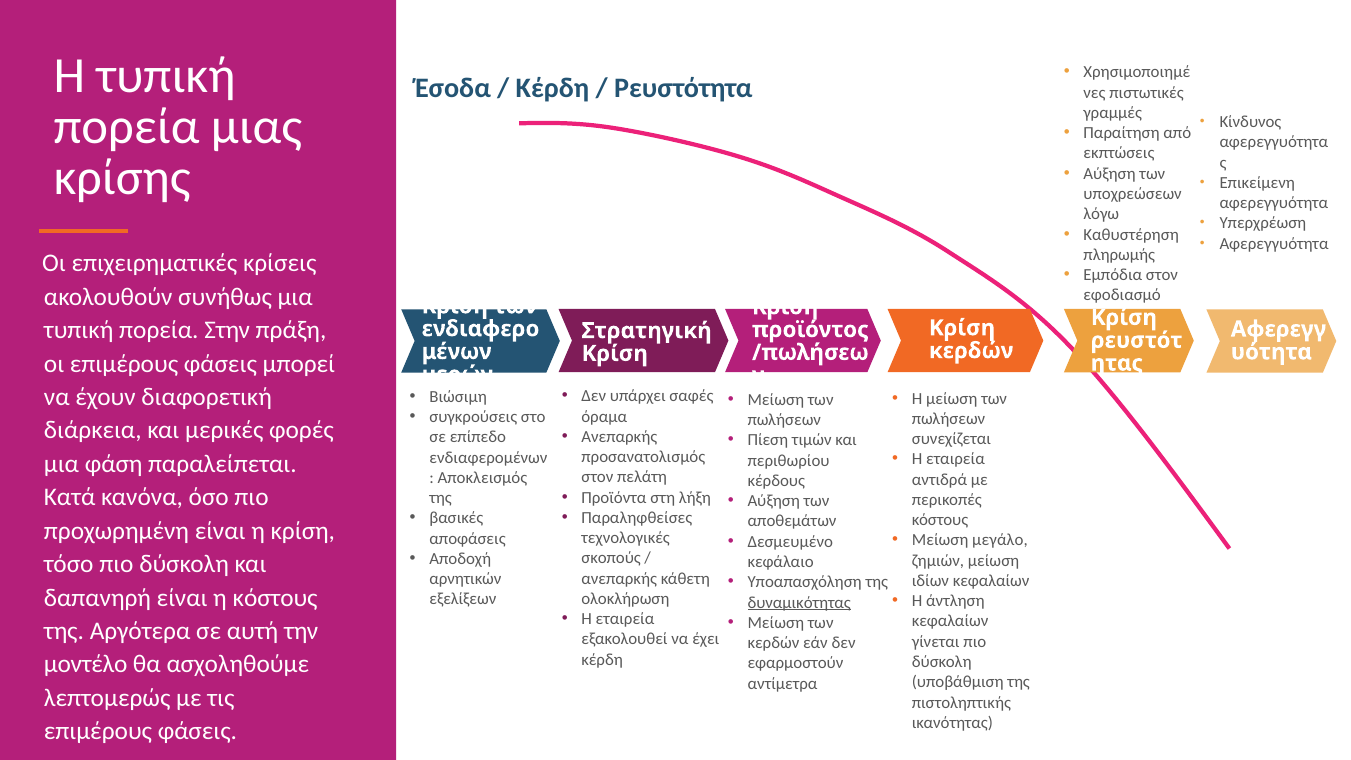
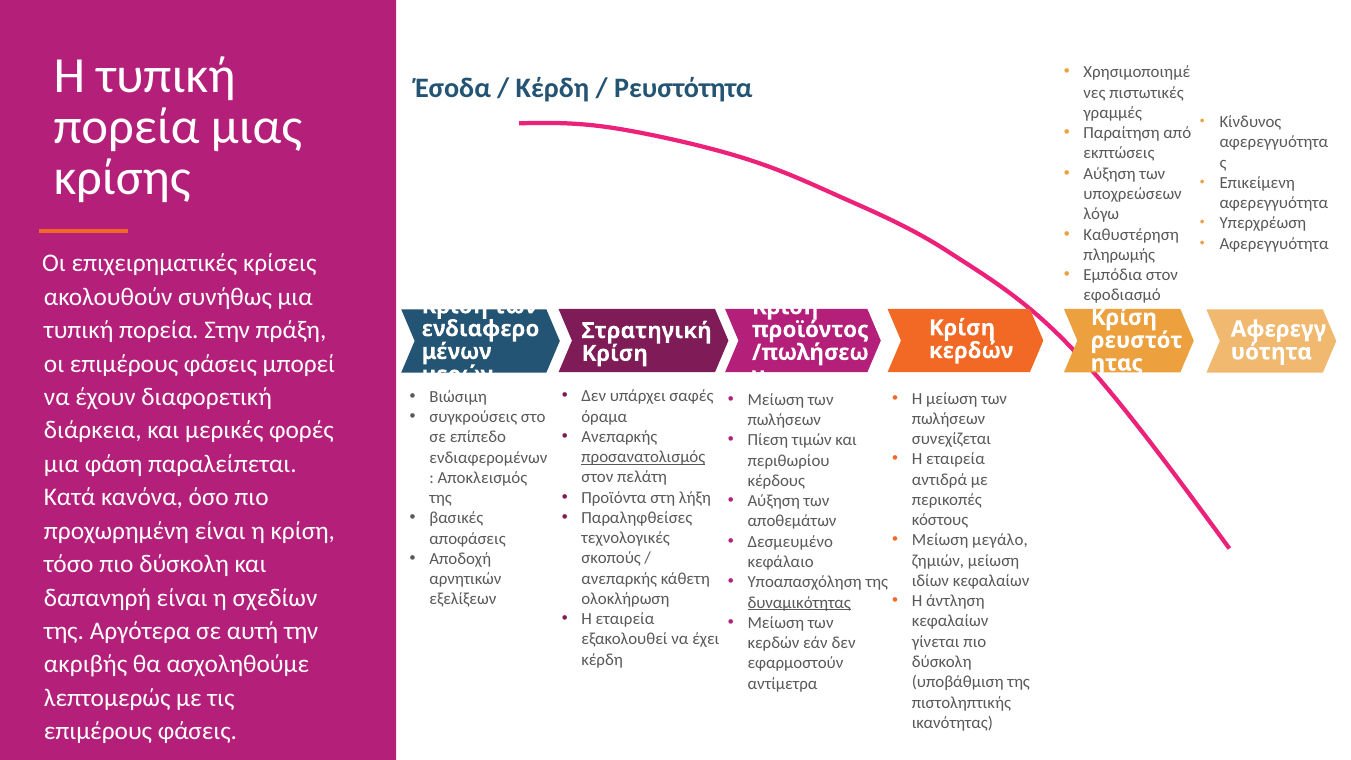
προσανατολισμός underline: none -> present (643, 457)
η κόστους: κόστους -> σχεδίων (275, 598)
μοντέλο: μοντέλο -> ακριβής (86, 665)
